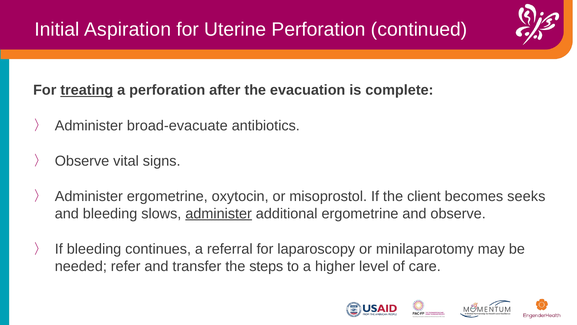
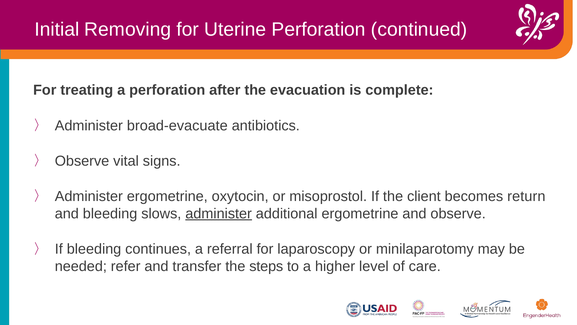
Aspiration: Aspiration -> Removing (128, 29)
treating underline: present -> none (87, 90)
seeks: seeks -> return (526, 196)
